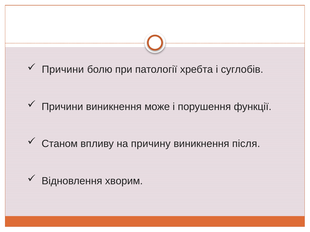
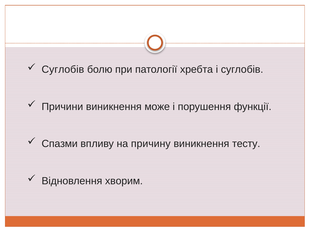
Причини: Причини -> Суглобів (63, 70)
Станом: Станом -> Спазми (60, 144)
після: після -> тесту (246, 144)
